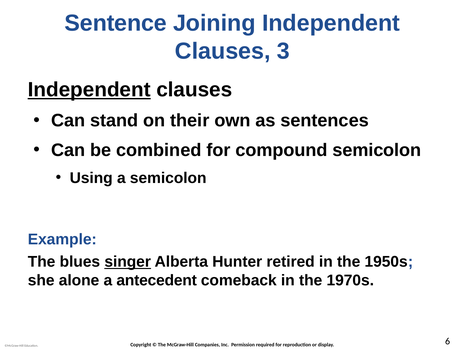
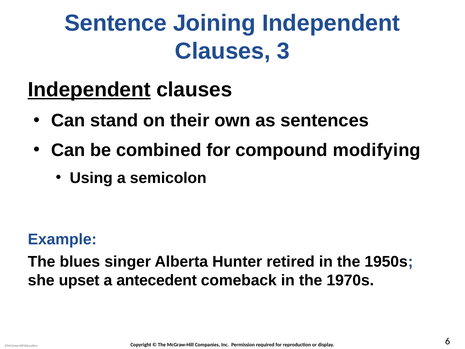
compound semicolon: semicolon -> modifying (377, 150)
singer underline: present -> none (128, 262)
alone: alone -> upset (79, 280)
